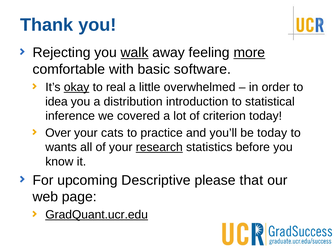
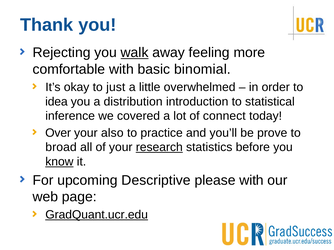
more underline: present -> none (249, 53)
software: software -> binomial (202, 69)
okay underline: present -> none (77, 87)
real: real -> just (116, 87)
criterion: criterion -> connect (224, 116)
cats: cats -> also (112, 133)
be today: today -> prove (272, 133)
wants: wants -> broad (61, 148)
know underline: none -> present (59, 162)
please that: that -> with (252, 181)
